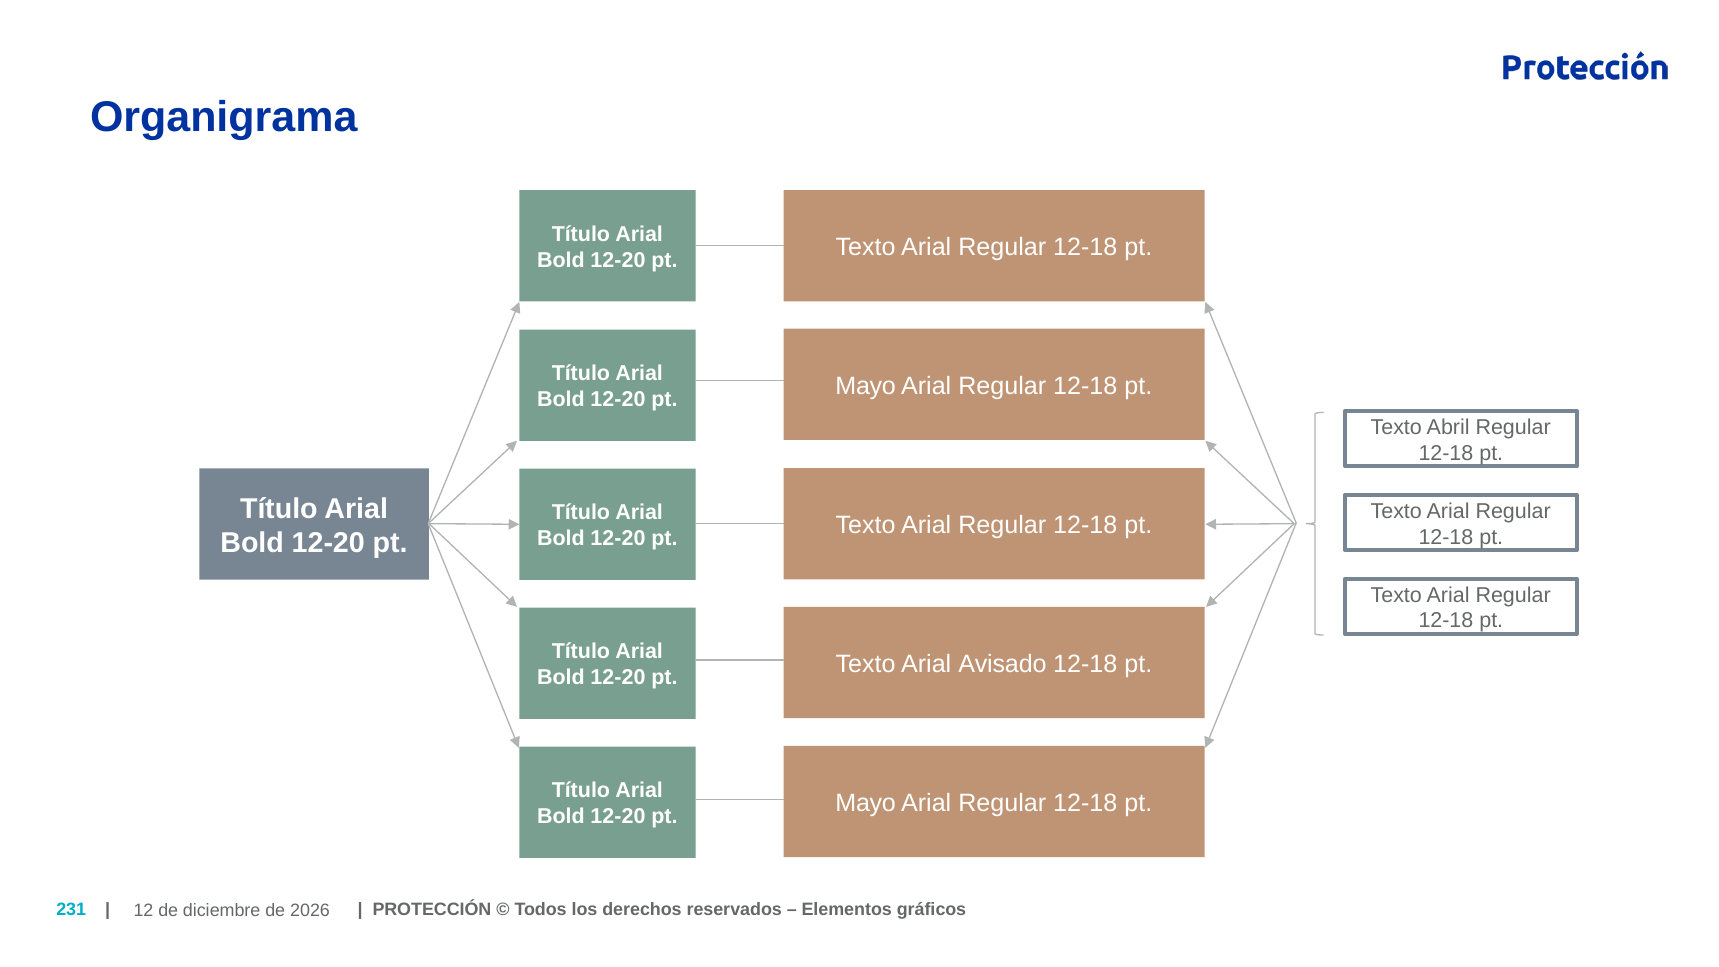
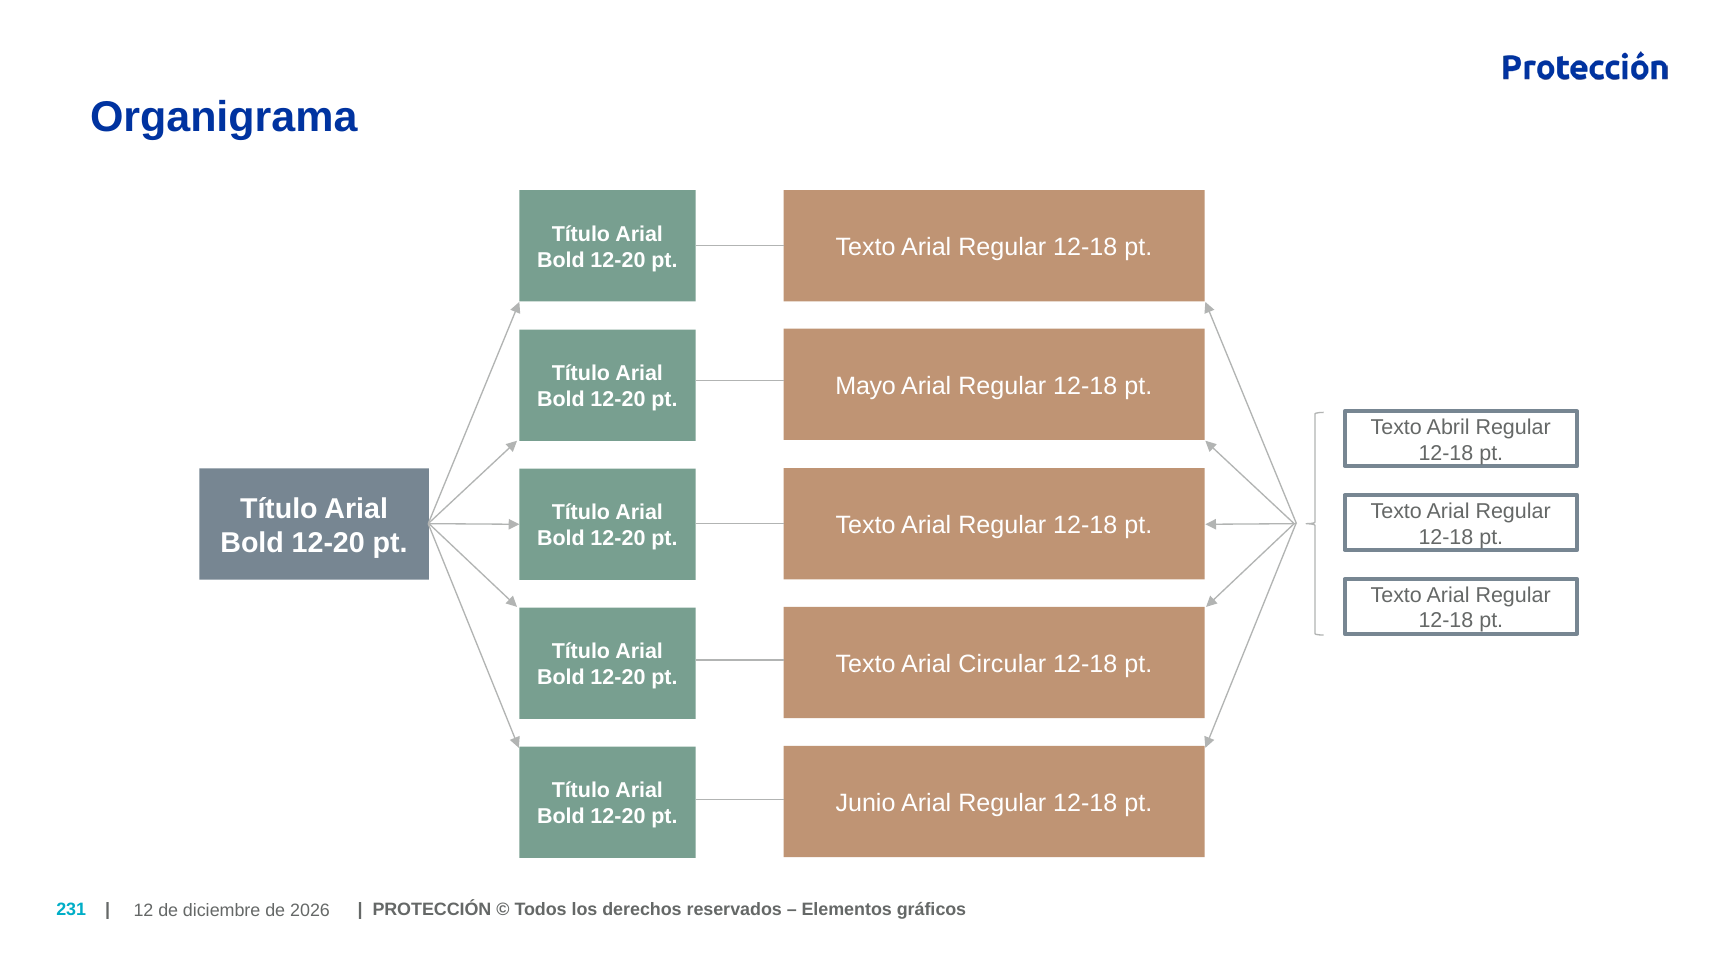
Avisado: Avisado -> Circular (1002, 664)
Mayo: Mayo -> Junio (866, 803)
